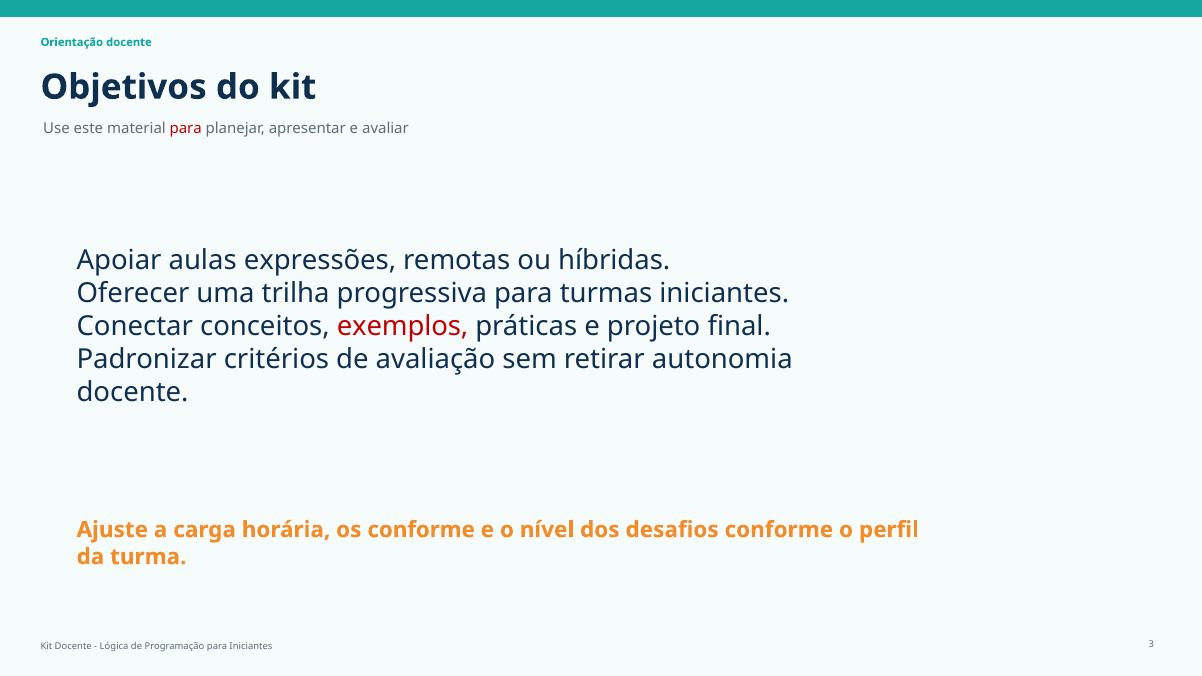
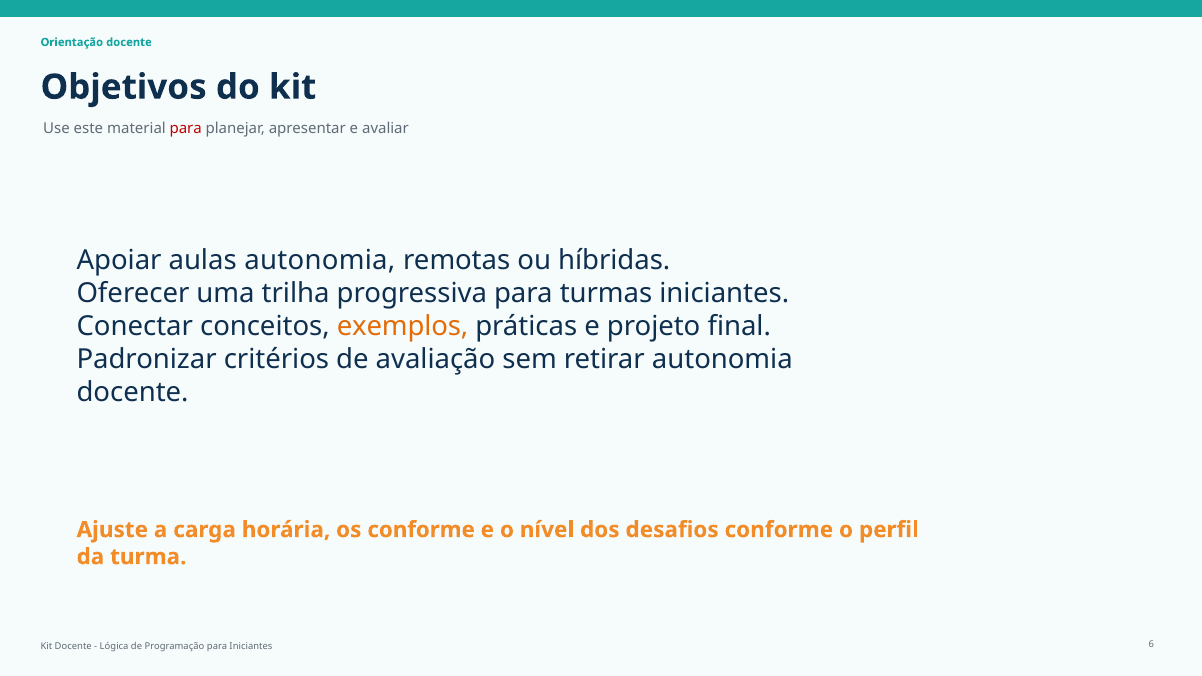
aulas expressões: expressões -> autonomia (320, 260)
exemplos colour: red -> orange (403, 326)
3: 3 -> 6 (1151, 644)
